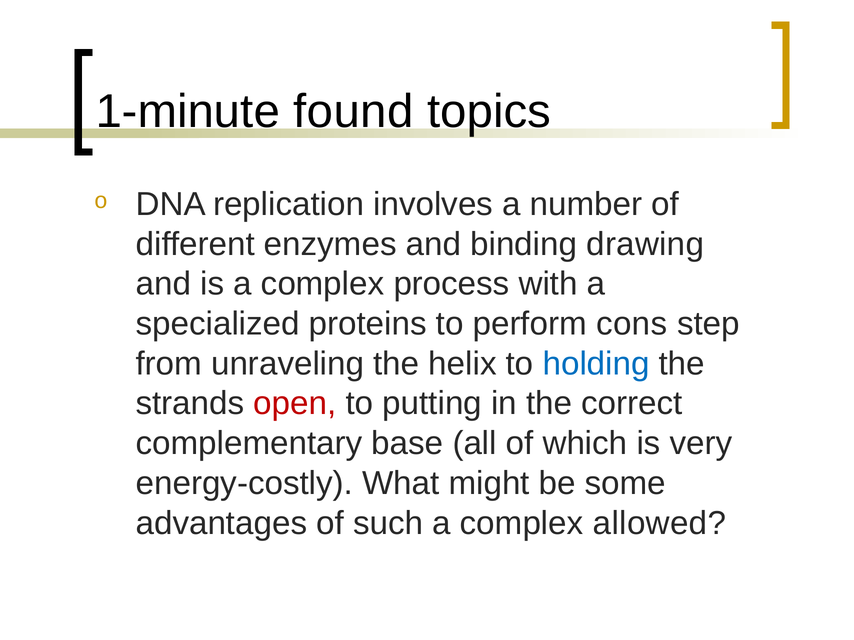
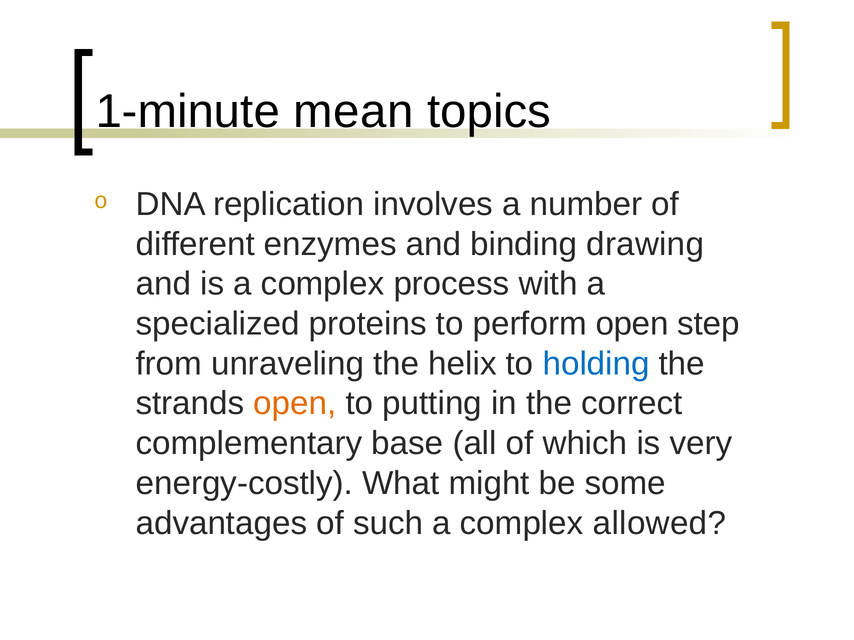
found: found -> mean (353, 112)
perform cons: cons -> open (632, 324)
open colour: red -> orange (295, 404)
